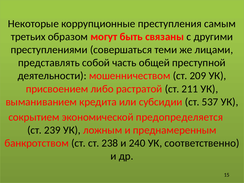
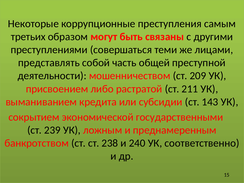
537: 537 -> 143 (210, 102)
предопределяется: предопределяется -> государственными (180, 117)
